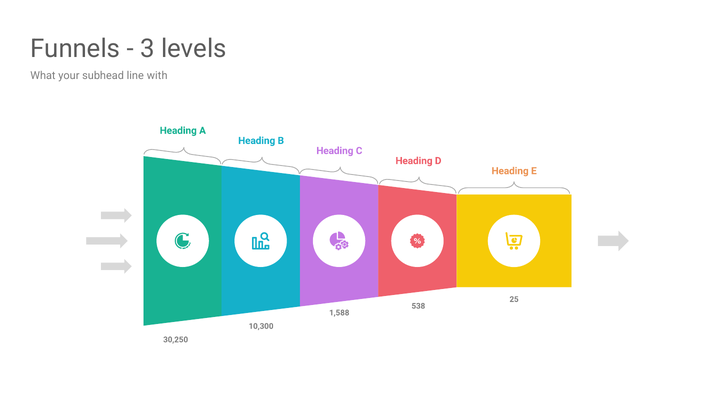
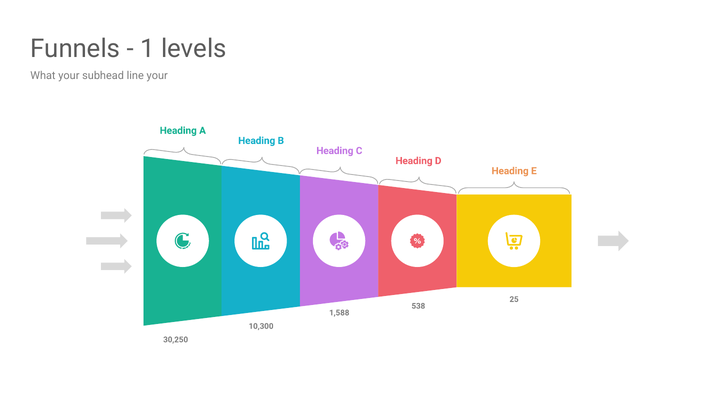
3: 3 -> 1 (147, 49)
line with: with -> your (157, 76)
